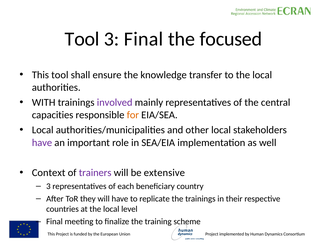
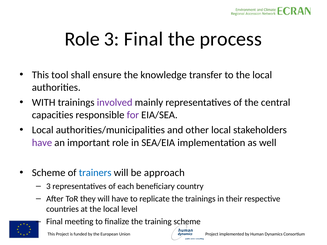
Tool: Tool -> Role (82, 39)
focused: focused -> process (231, 39)
for colour: orange -> purple (133, 115)
Context: Context -> Scheme (49, 173)
trainers colour: purple -> blue (95, 173)
extensive: extensive -> approach (164, 173)
